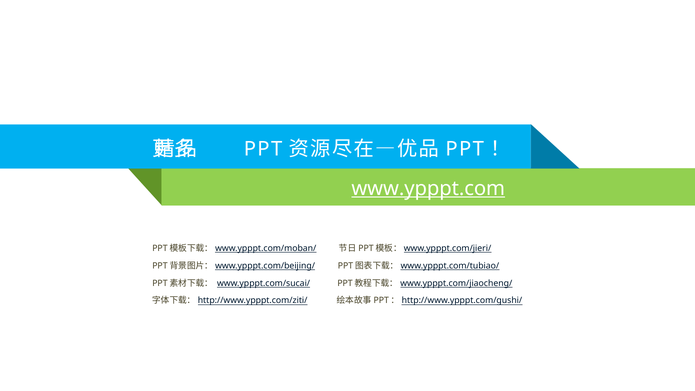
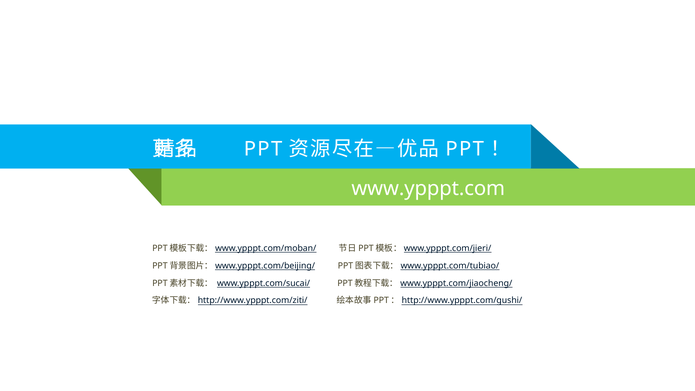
www.ypppt.com underline: present -> none (428, 188)
